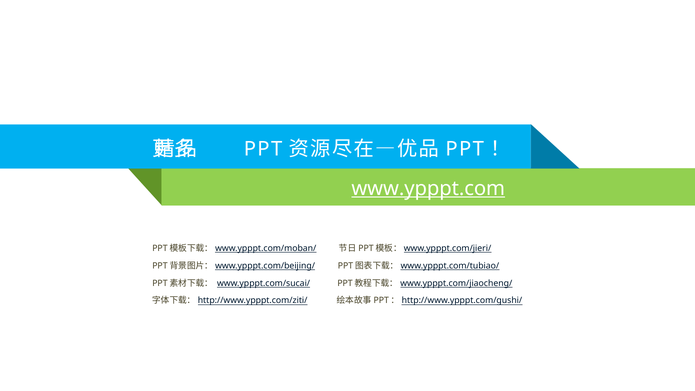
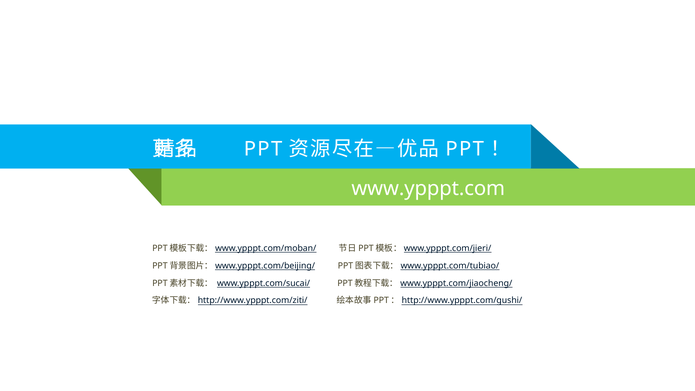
www.ypppt.com underline: present -> none (428, 188)
